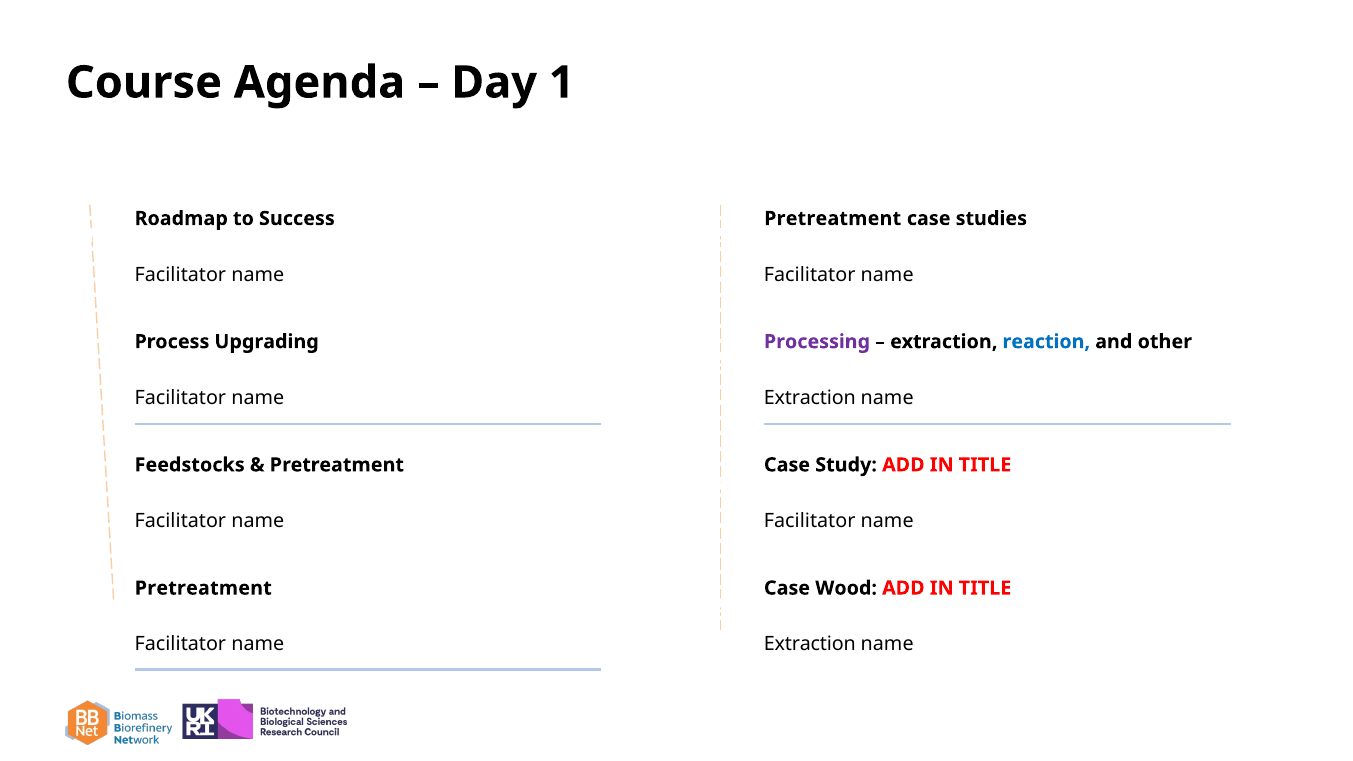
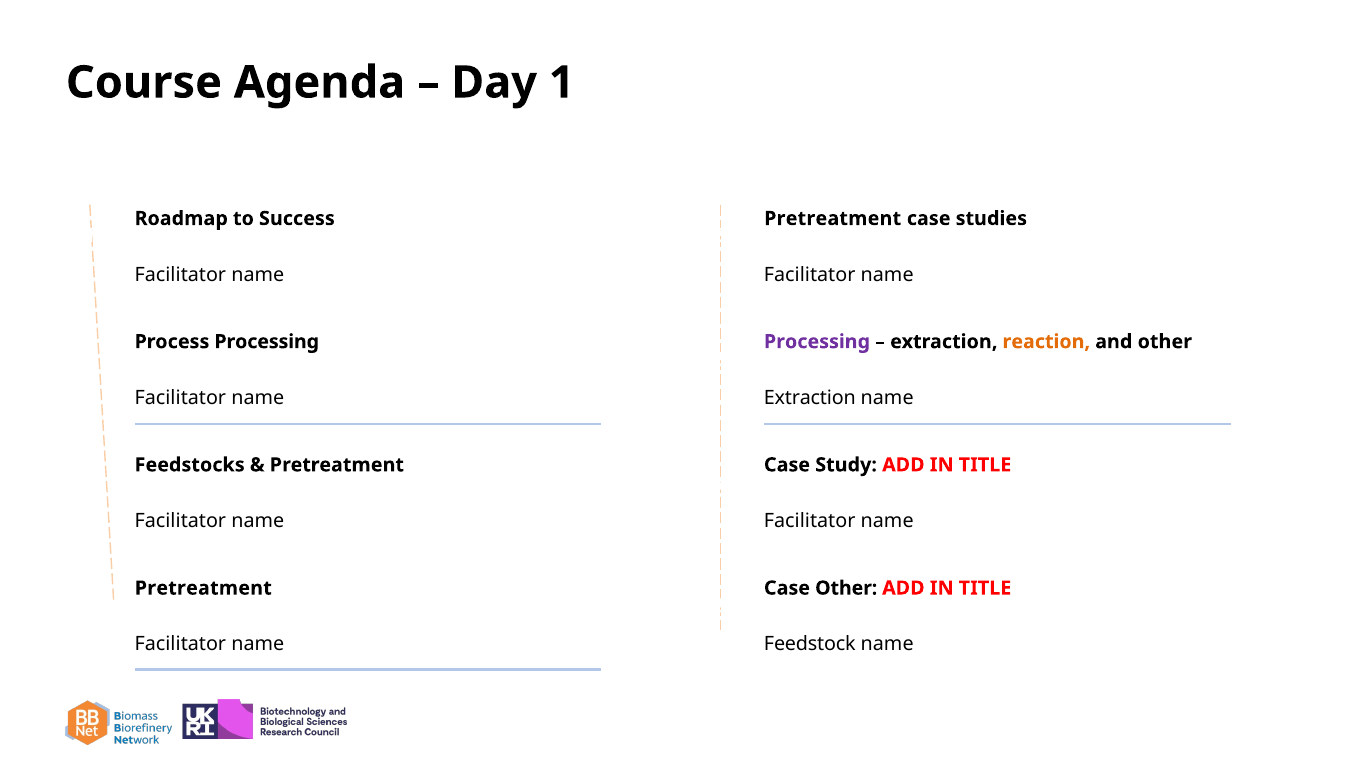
Process Upgrading: Upgrading -> Processing (267, 342)
reaction colour: blue -> orange (1046, 342)
Case Wood: Wood -> Other (846, 588)
Extraction: Extraction -> Feedstock (810, 644)
